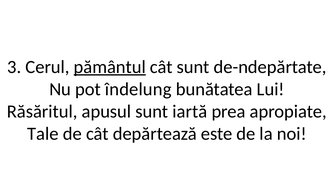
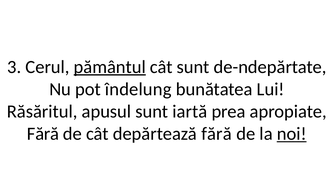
Tale: Tale -> Fără (43, 134)
depărtează este: este -> fără (216, 134)
noi underline: none -> present (292, 134)
